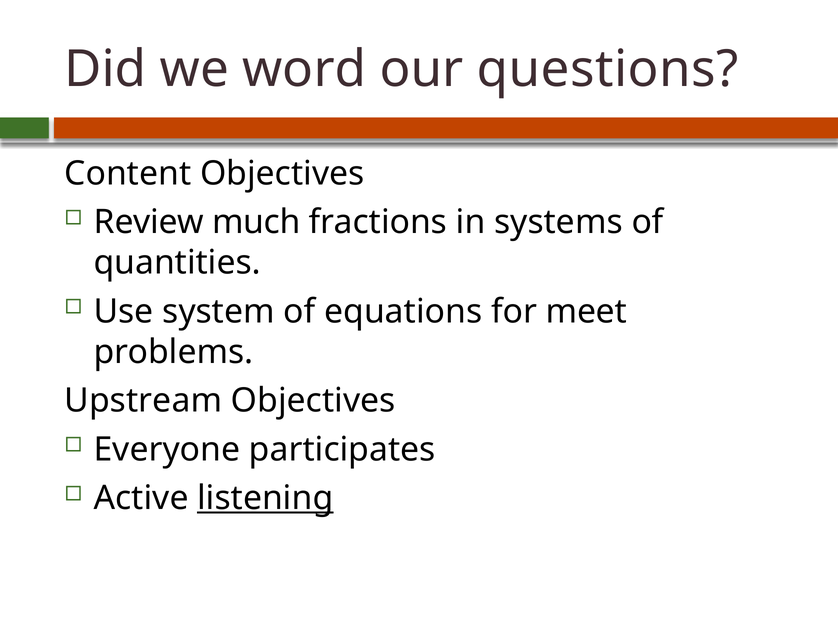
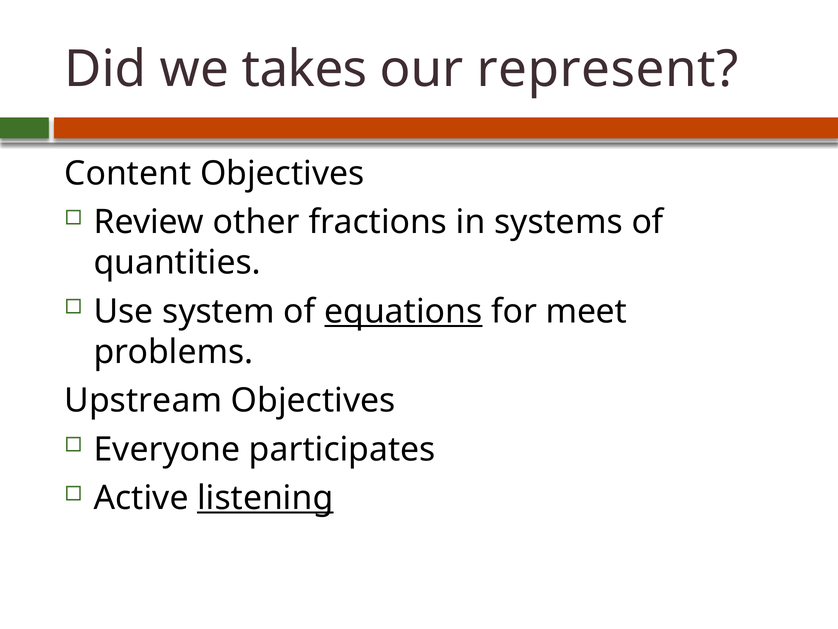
word: word -> takes (304, 69)
questions: questions -> represent (608, 69)
much: much -> other (256, 222)
equations underline: none -> present (403, 311)
